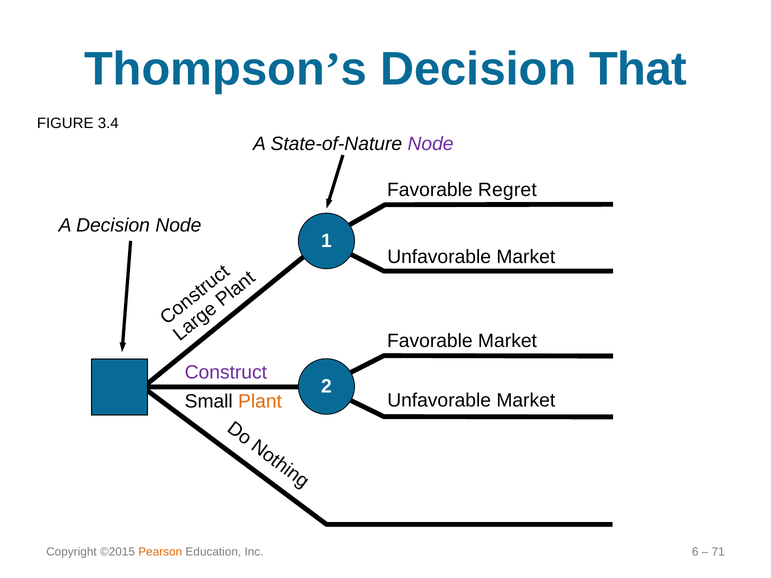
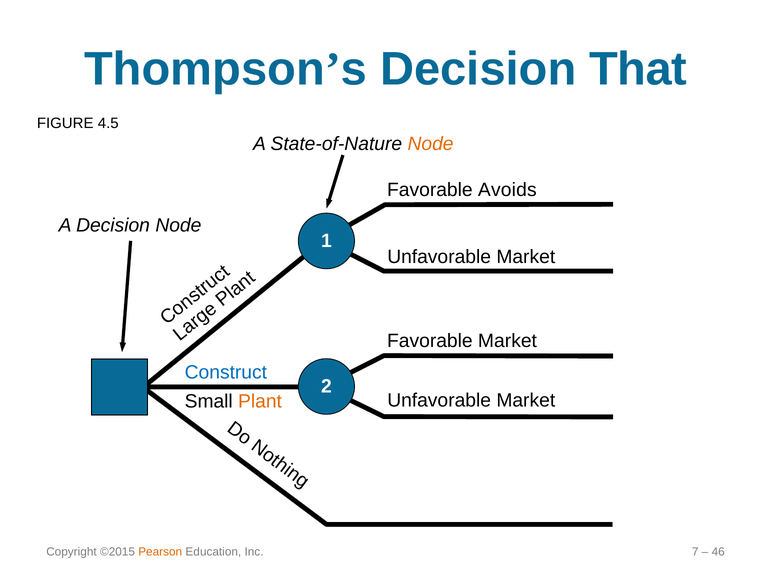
3.4: 3.4 -> 4.5 (108, 123)
Node colour: purple -> orange (431, 144)
Regret: Regret -> Avoids (507, 190)
Construct colour: purple -> blue (226, 373)
6: 6 -> 7 (695, 552)
71: 71 -> 46 (718, 552)
